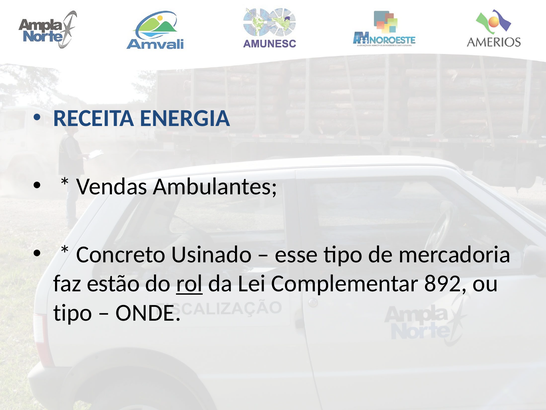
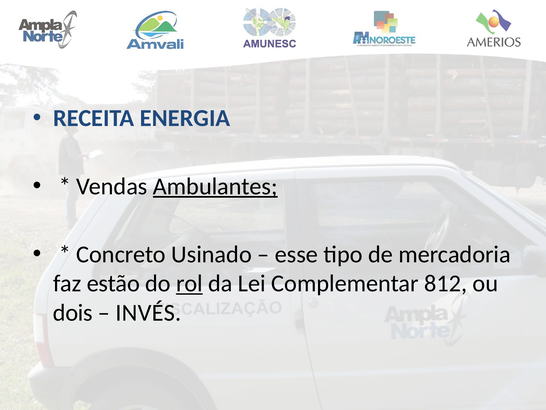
Ambulantes underline: none -> present (215, 186)
892: 892 -> 812 (446, 283)
tipo: tipo -> dois (73, 312)
ONDE: ONDE -> INVÉS (148, 312)
